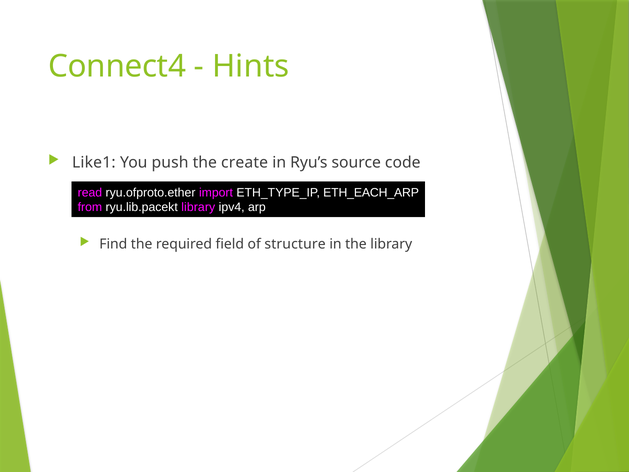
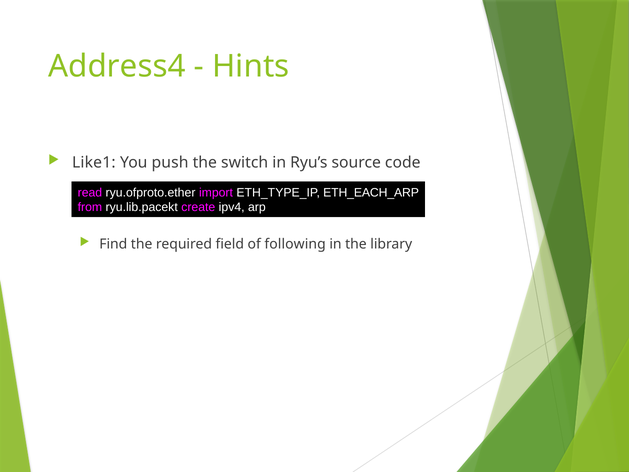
Connect4: Connect4 -> Address4 (117, 66)
create: create -> switch (245, 162)
ryu.lib.pacekt library: library -> create (198, 207)
structure: structure -> following (295, 244)
